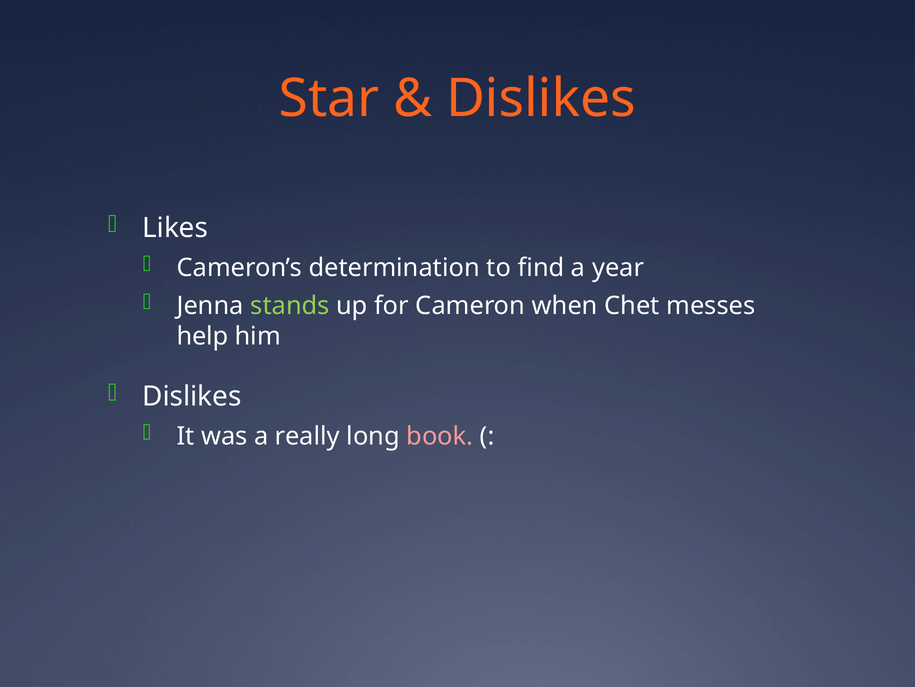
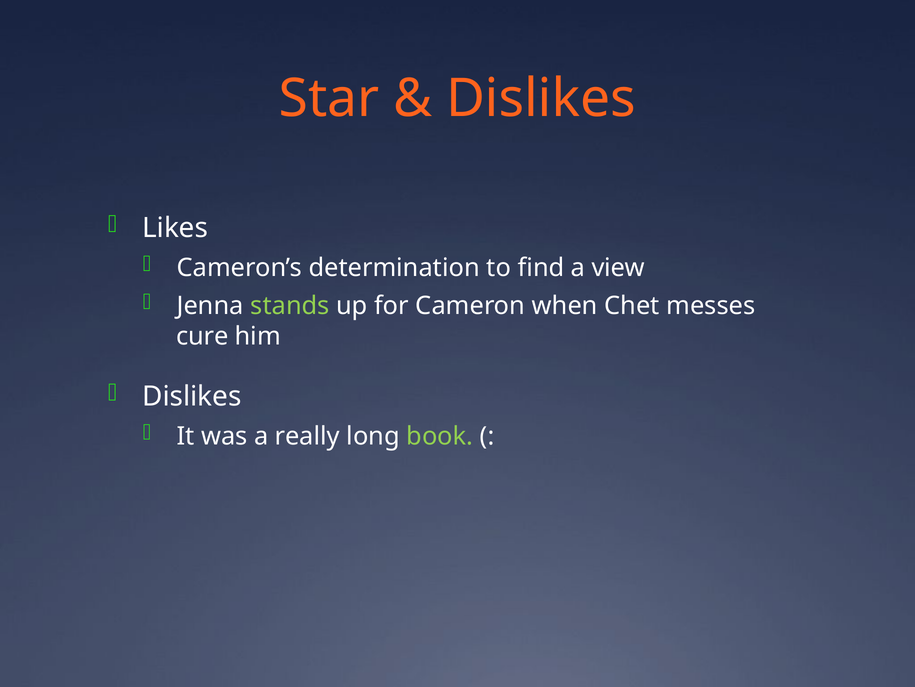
year: year -> view (618, 267)
help: help -> cure (202, 336)
book colour: pink -> light green (440, 436)
